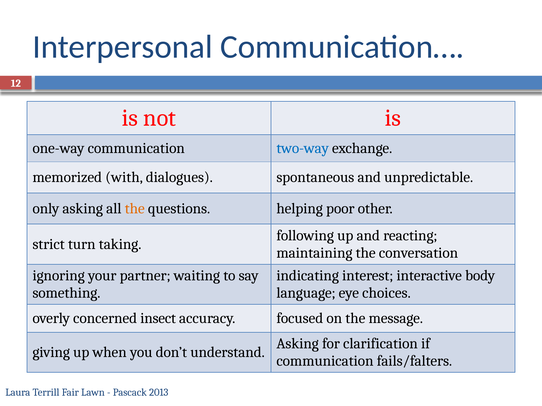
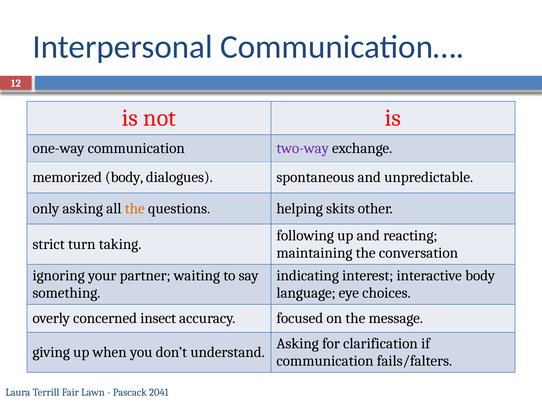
two-way colour: blue -> purple (303, 148)
memorized with: with -> body (124, 178)
poor: poor -> skits (340, 209)
2013: 2013 -> 2041 (159, 393)
